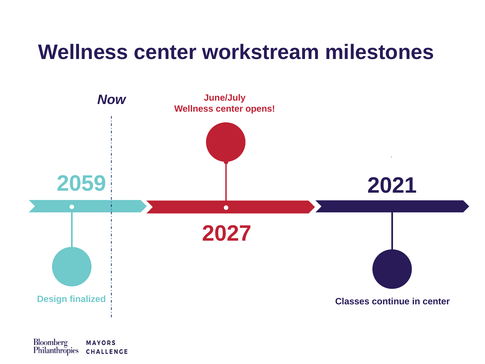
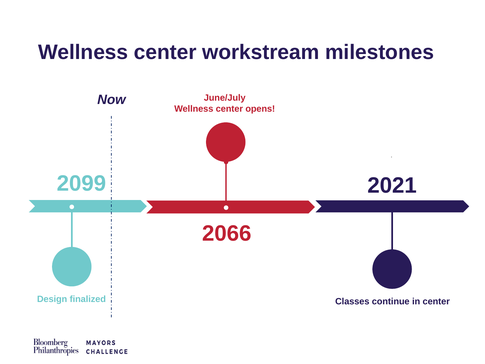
2059: 2059 -> 2099 (81, 183)
2027: 2027 -> 2066 (227, 233)
